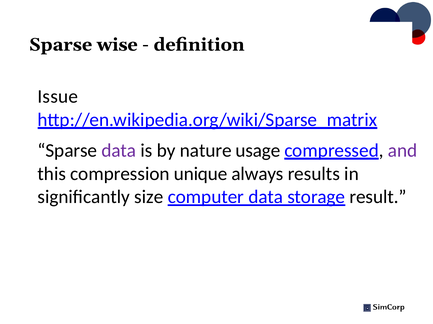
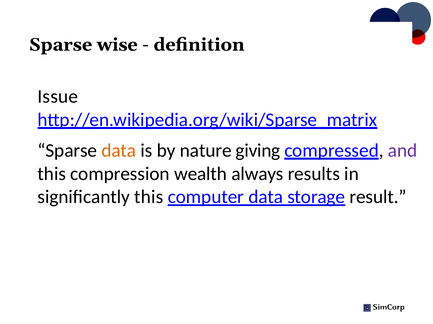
data colour: purple -> orange (119, 151)
usage: usage -> giving (258, 151)
unique: unique -> wealth (201, 174)
significantly size: size -> this (149, 197)
